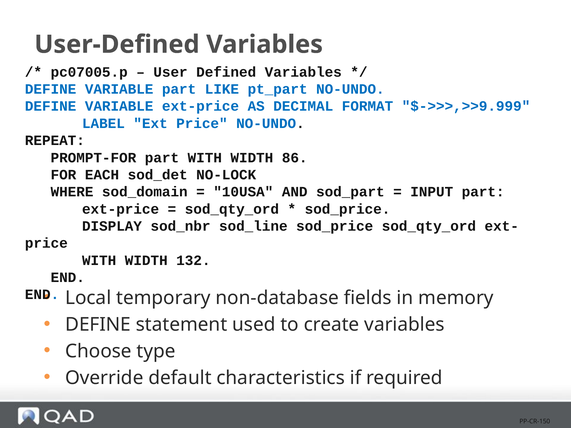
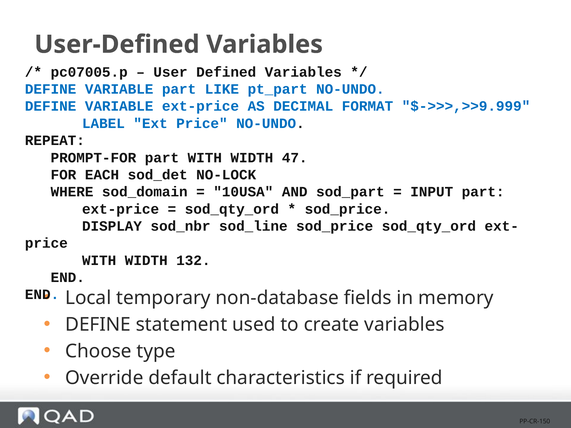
86: 86 -> 47 (295, 158)
